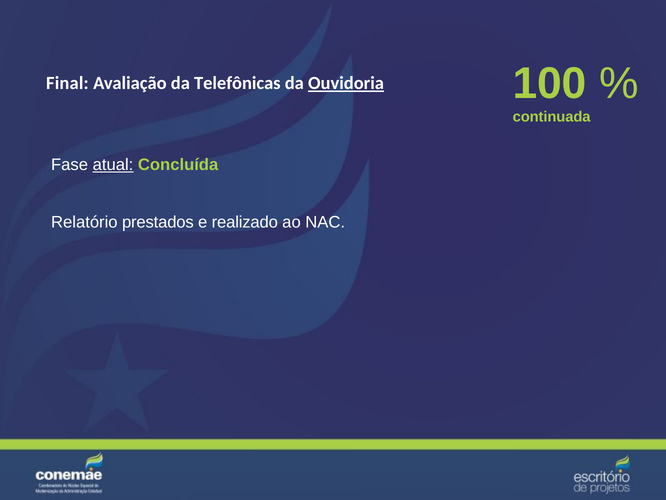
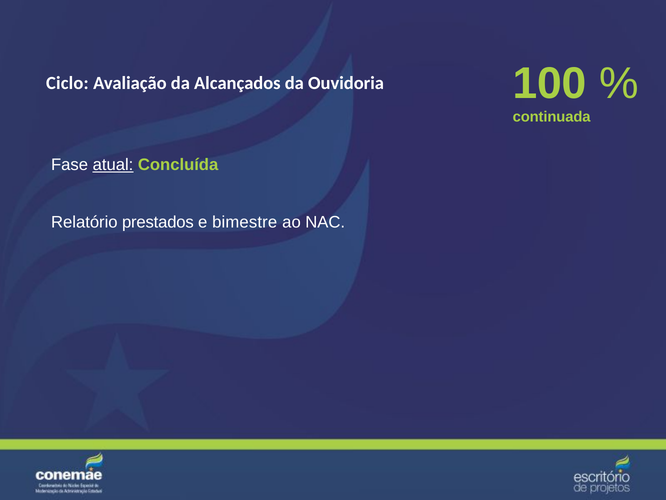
Final: Final -> Ciclo (67, 83)
Telefônicas: Telefônicas -> Alcançados (237, 83)
Ouvidoria underline: present -> none (346, 83)
realizado: realizado -> bimestre (245, 222)
